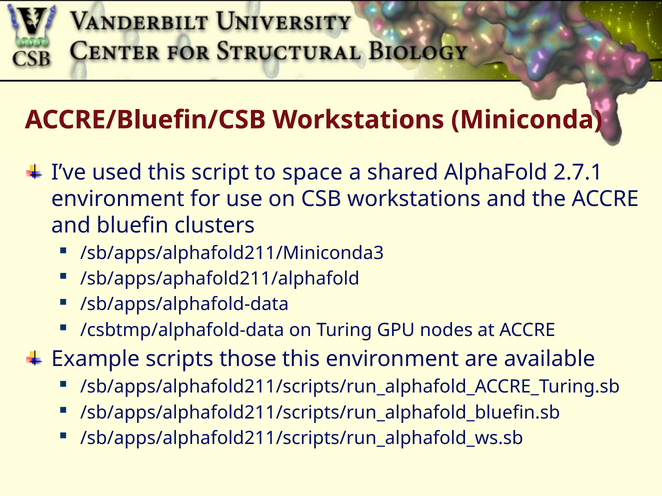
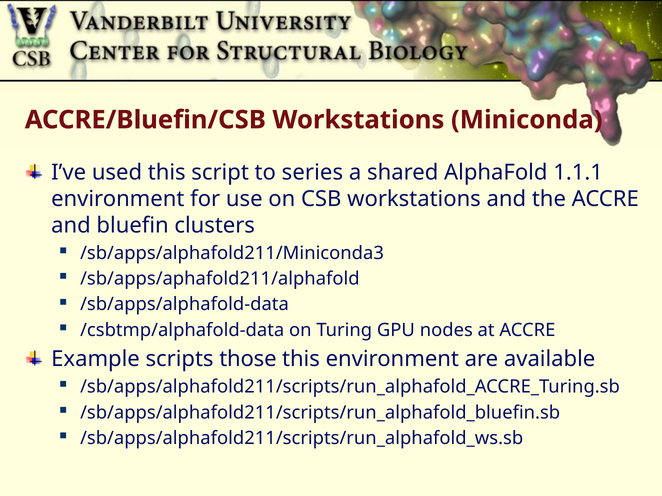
space: space -> series (312, 173)
2.7.1: 2.7.1 -> 1.1.1 (578, 173)
